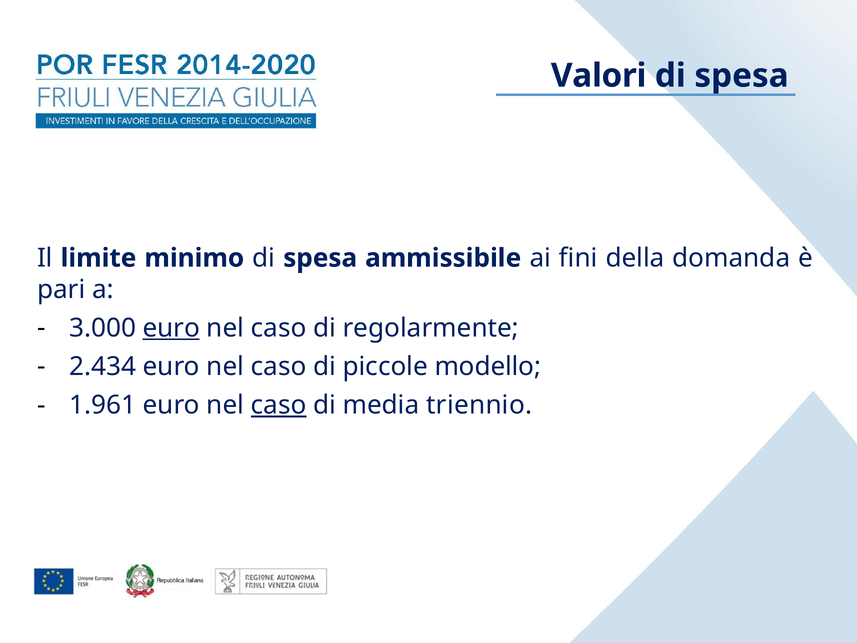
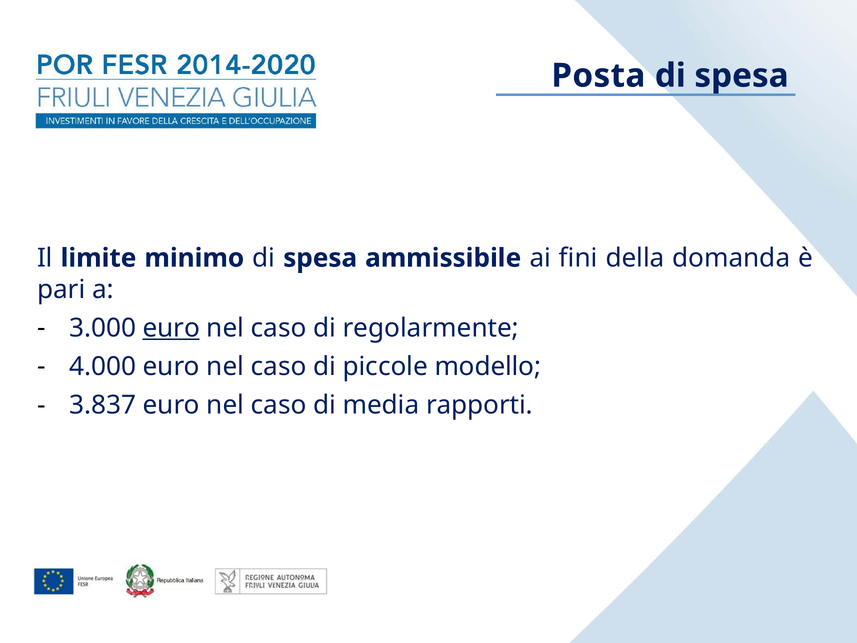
Valori: Valori -> Posta (598, 76)
2.434: 2.434 -> 4.000 (103, 366)
1.961: 1.961 -> 3.837 (103, 405)
caso underline: present -> none (279, 405)
triennio: triennio -> rapporti (479, 405)
